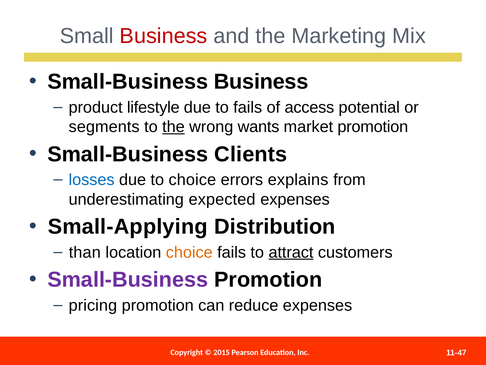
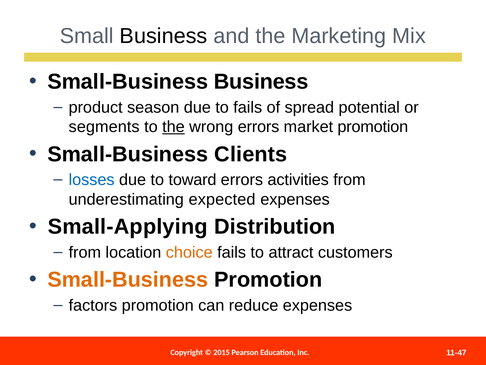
Business colour: red -> black (164, 36)
lifestyle: lifestyle -> season (153, 107)
access: access -> spread (309, 107)
wrong wants: wants -> errors (259, 127)
to choice: choice -> toward (193, 180)
explains: explains -> activities (298, 180)
than: than -> from (85, 252)
attract underline: present -> none (291, 252)
Small-Business colour: purple -> orange (128, 279)
pricing: pricing -> factors (93, 305)
